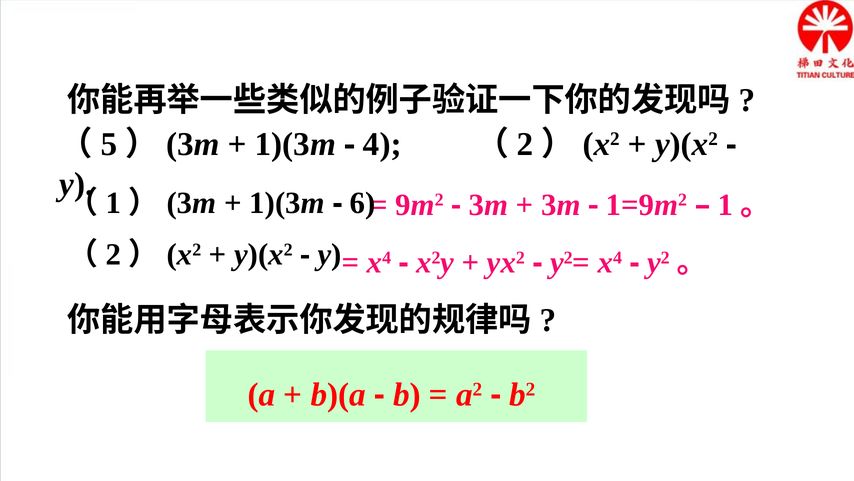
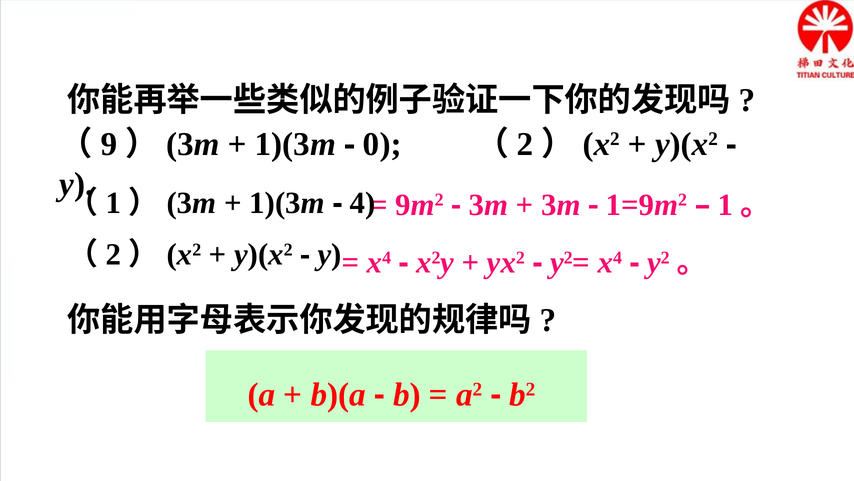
5: 5 -> 9 (109, 144)
4: 4 -> 0 (382, 144)
6: 6 -> 4 (363, 203)
